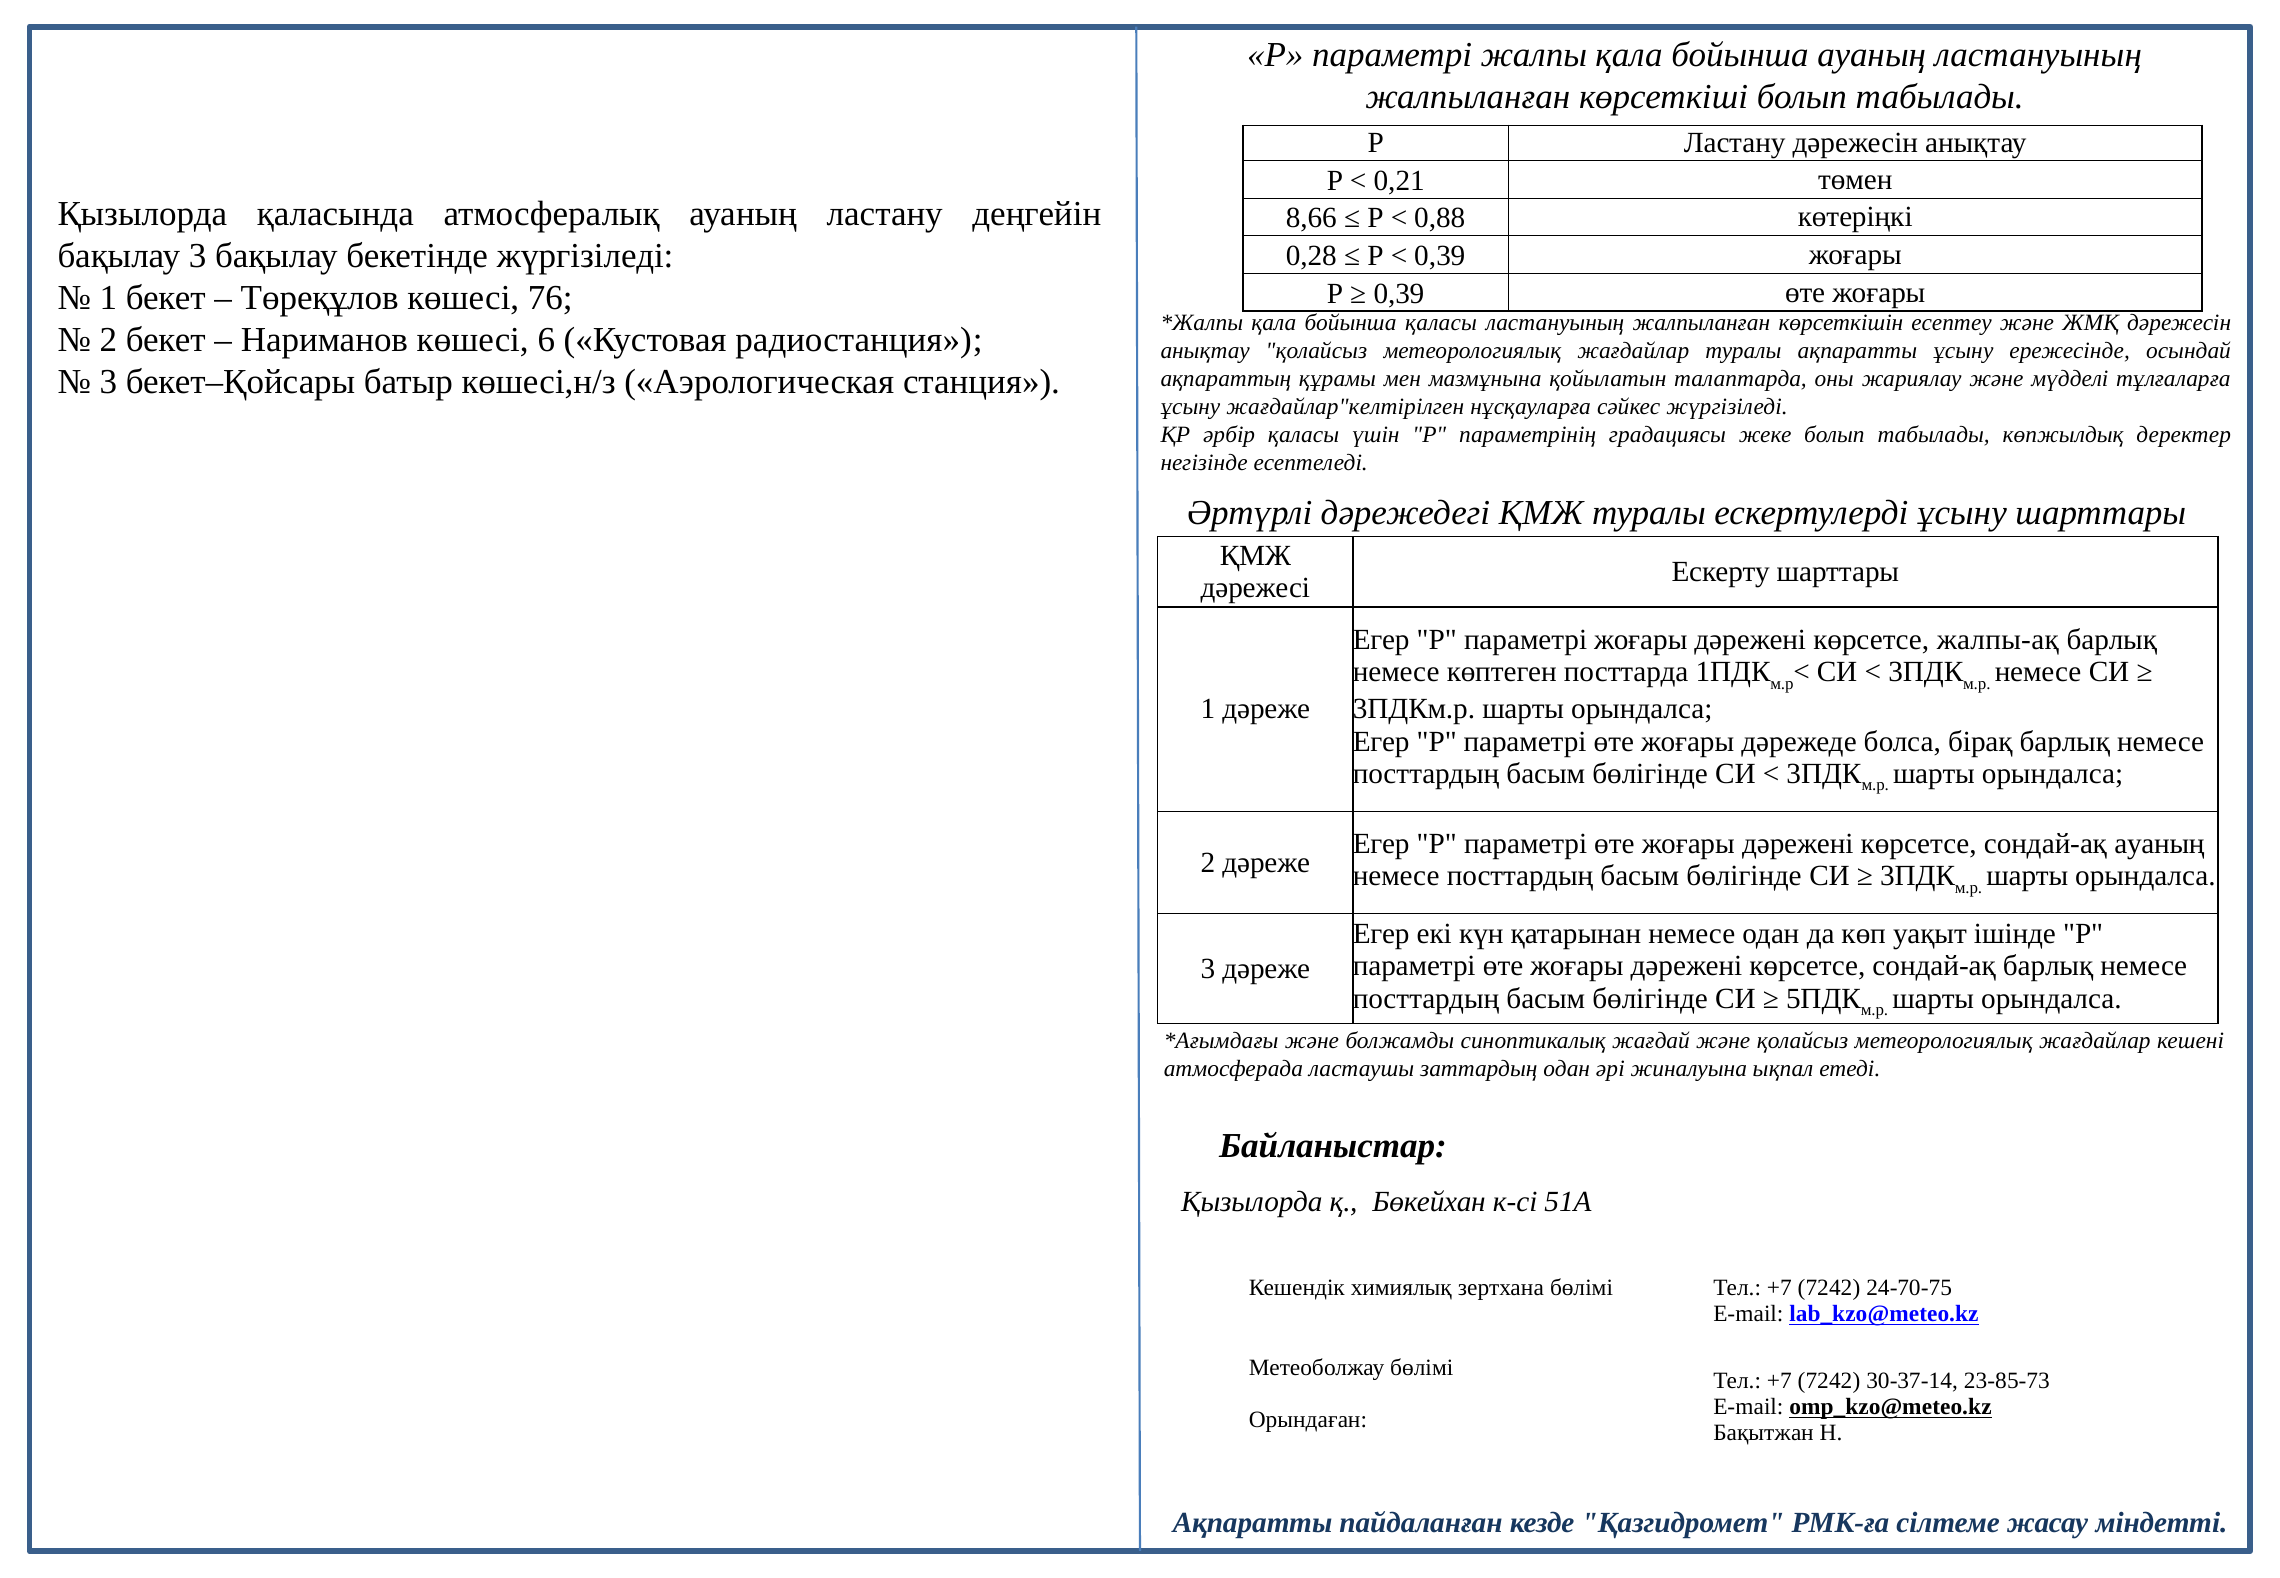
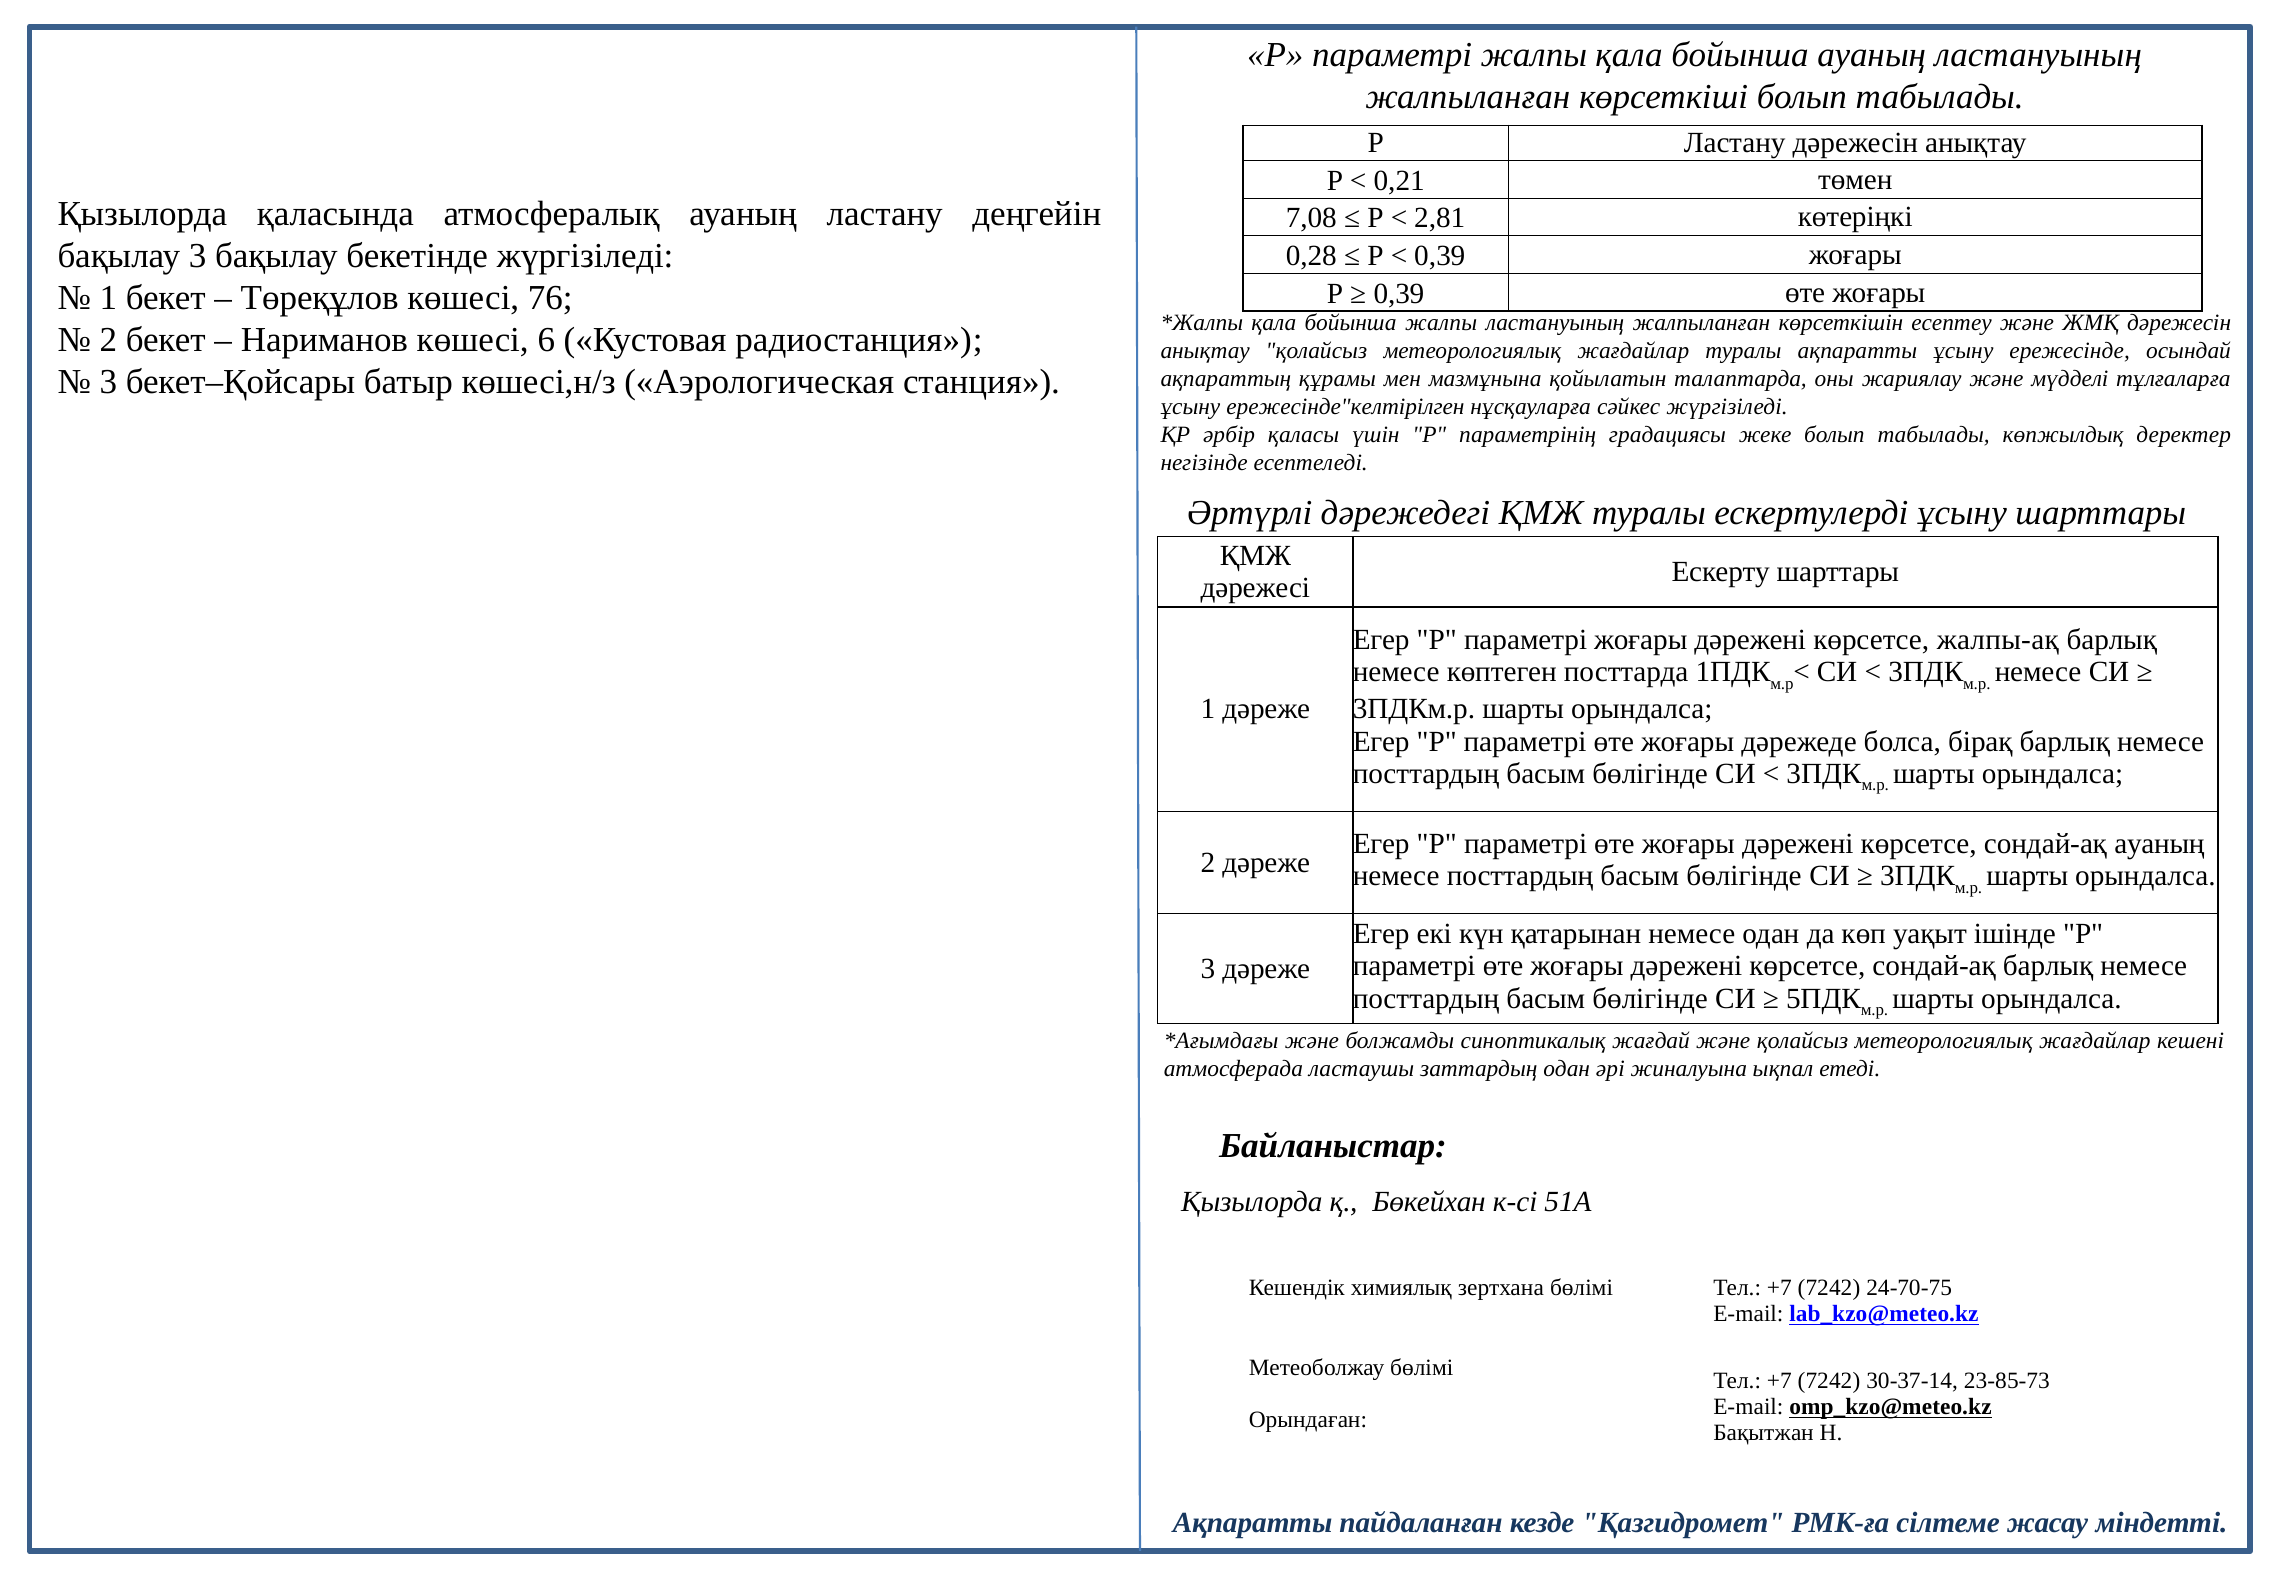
8,66: 8,66 -> 7,08 (1311, 218)
0,88: 0,88 -> 2,81 (1440, 218)
бойынша қаласы: қаласы -> жалпы (1441, 323)
жағдайлар"келтірілген: жағдайлар"келтірілген -> ережесінде"келтірілген (1345, 407)
